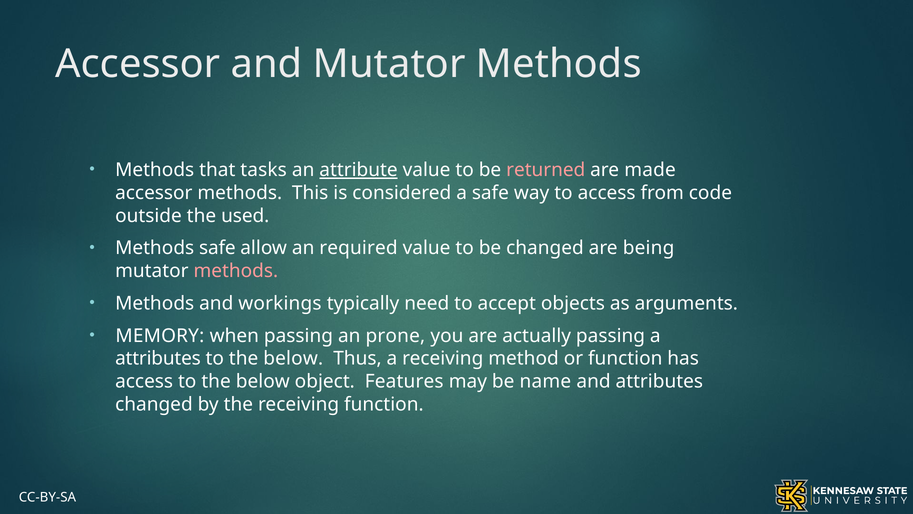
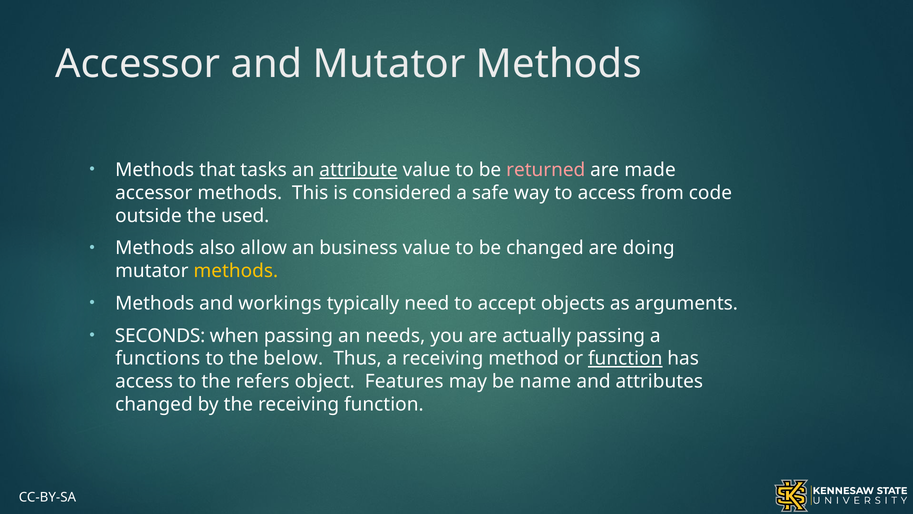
Methods safe: safe -> also (217, 248)
required: required -> business (359, 248)
being: being -> doing (649, 248)
methods colour: pink -> yellow (236, 271)
MEMORY: MEMORY -> SECONDS (160, 335)
prone: prone -> needs (395, 335)
attributes: attributes -> functions (158, 358)
function underline: none -> present (625, 358)
access to the below: below -> refers (263, 381)
